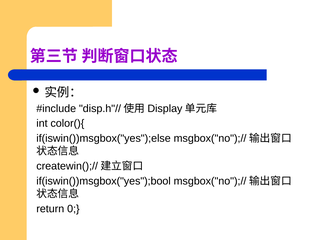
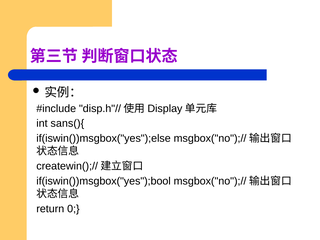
color(){: color(){ -> sans(){ (67, 123)
